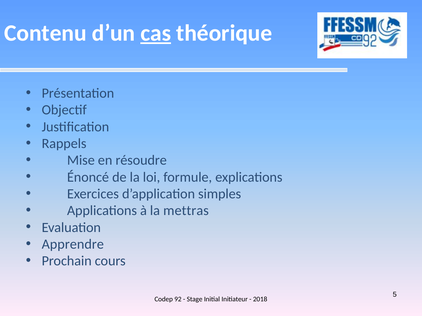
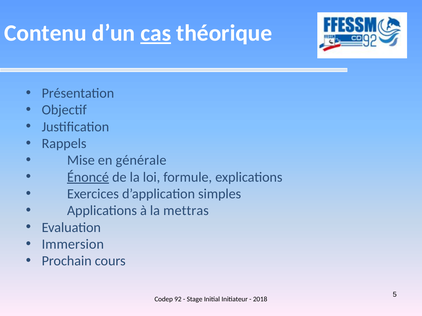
résoudre: résoudre -> générale (141, 161)
Énoncé underline: none -> present (88, 177)
Apprendre: Apprendre -> Immersion (73, 245)
